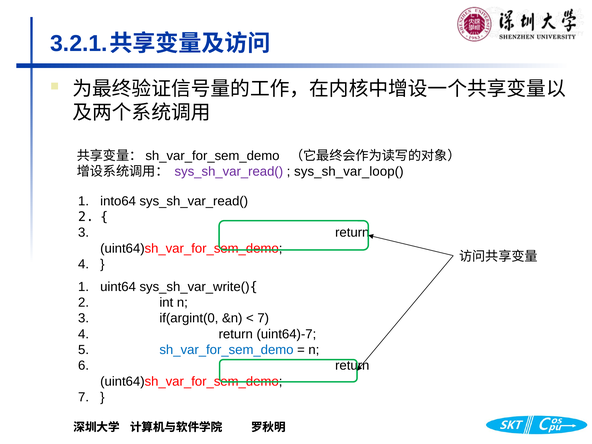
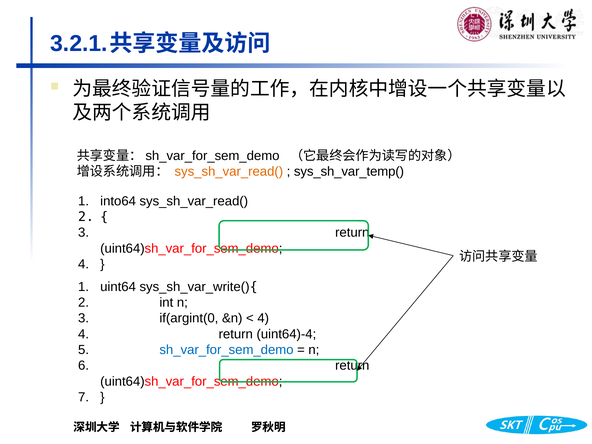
sys_sh_var_read( colour: purple -> orange (229, 172)
sys_sh_var_loop(: sys_sh_var_loop( -> sys_sh_var_temp( (349, 172)
7: 7 -> 4 (263, 318)
uint64)-7: uint64)-7 -> uint64)-4 (286, 334)
